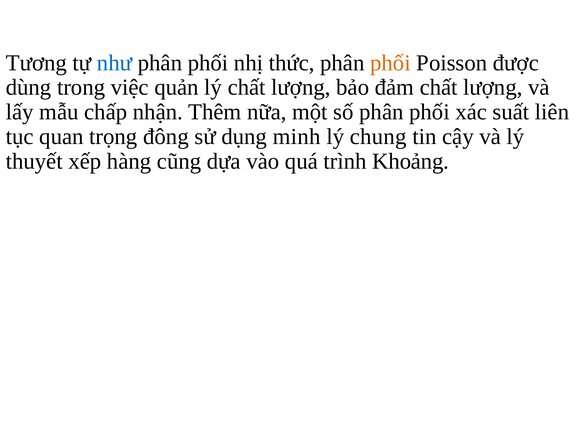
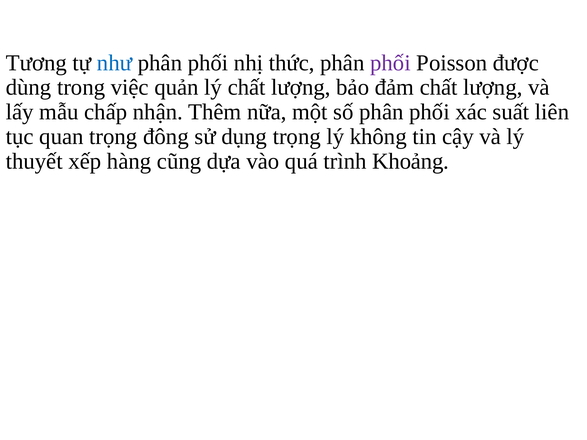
phối colour: orange -> purple (390, 63)
dụng minh: minh -> trọng (297, 137)
chung: chung -> không (378, 137)
